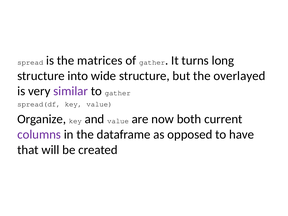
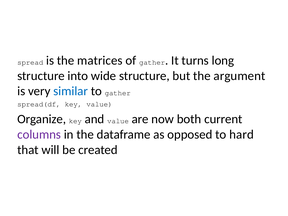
overlayed: overlayed -> argument (239, 76)
similar colour: purple -> blue (71, 91)
have: have -> hard (242, 135)
